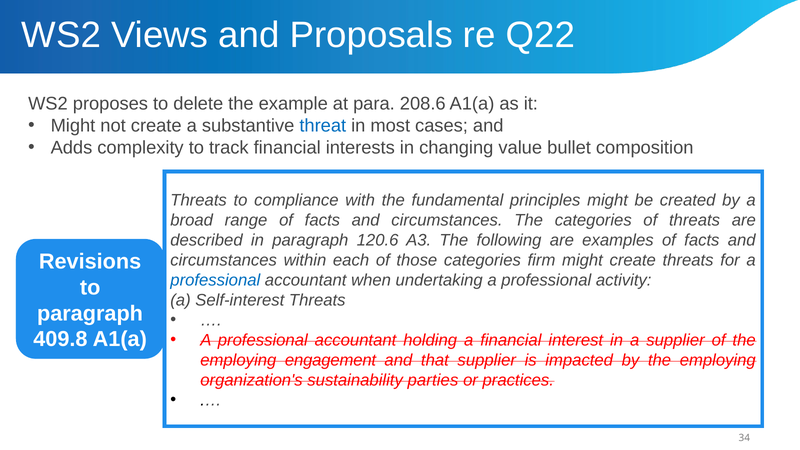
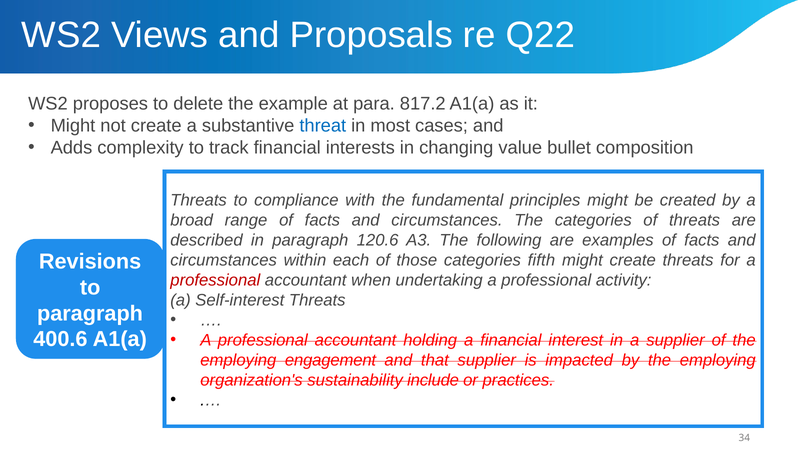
208.6: 208.6 -> 817.2 (423, 104)
firm: firm -> fifth (541, 260)
professional colour: blue -> red (215, 280)
409.8: 409.8 -> 400.6 (60, 339)
parties: parties -> include (433, 380)
